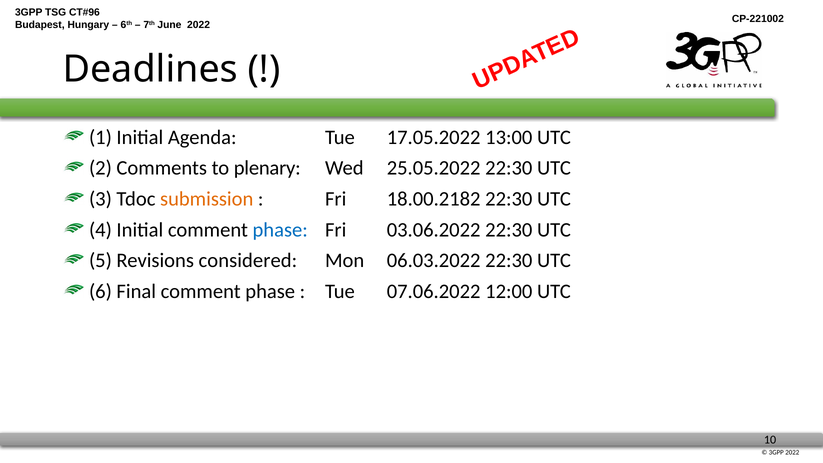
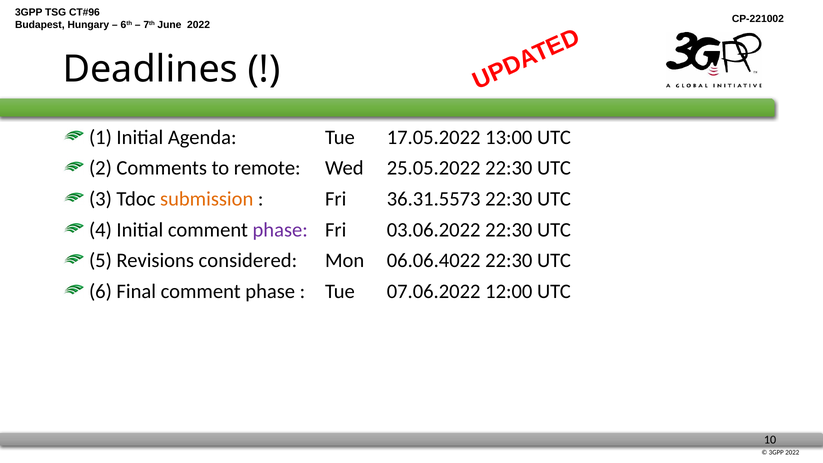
plenary: plenary -> remote (267, 168)
18.00.2182: 18.00.2182 -> 36.31.5573 (434, 199)
phase colour: blue -> purple (280, 230)
06.03.2022: 06.03.2022 -> 06.06.4022 (434, 260)
